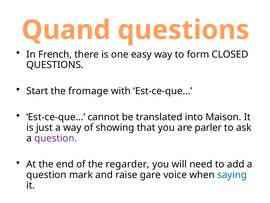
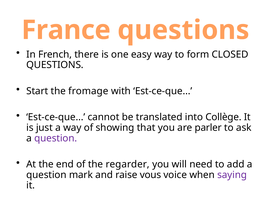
Quand: Quand -> France (66, 30)
Maison: Maison -> Collège (223, 117)
gare: gare -> vous (150, 174)
saying colour: blue -> purple (232, 174)
